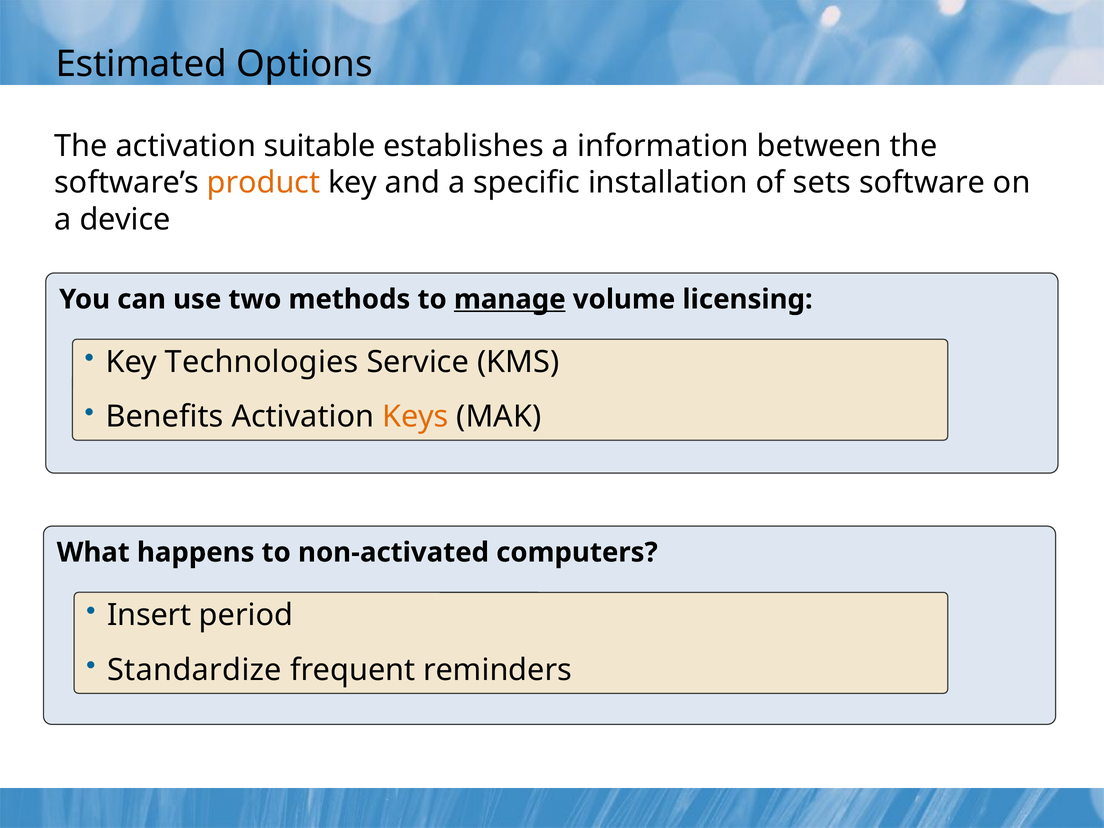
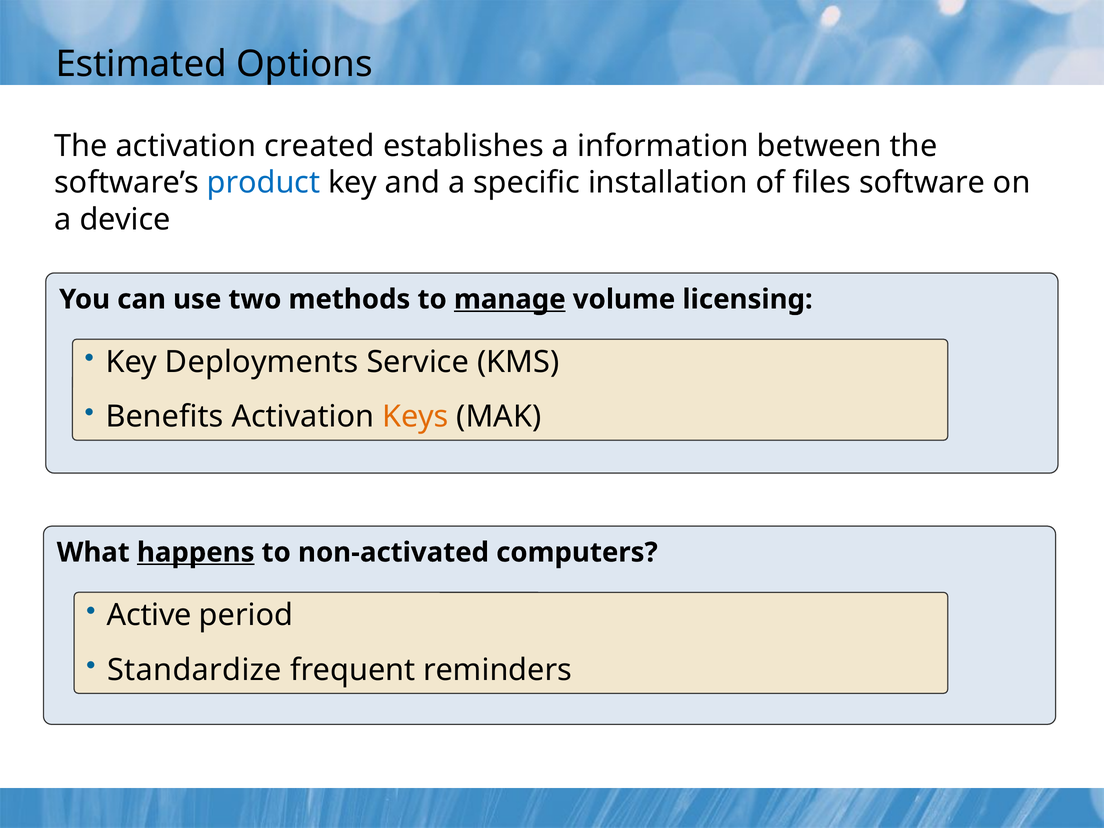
suitable: suitable -> created (319, 146)
product colour: orange -> blue (263, 183)
sets: sets -> files (822, 183)
Technologies: Technologies -> Deployments (262, 362)
happens underline: none -> present (196, 552)
Insert: Insert -> Active (149, 615)
